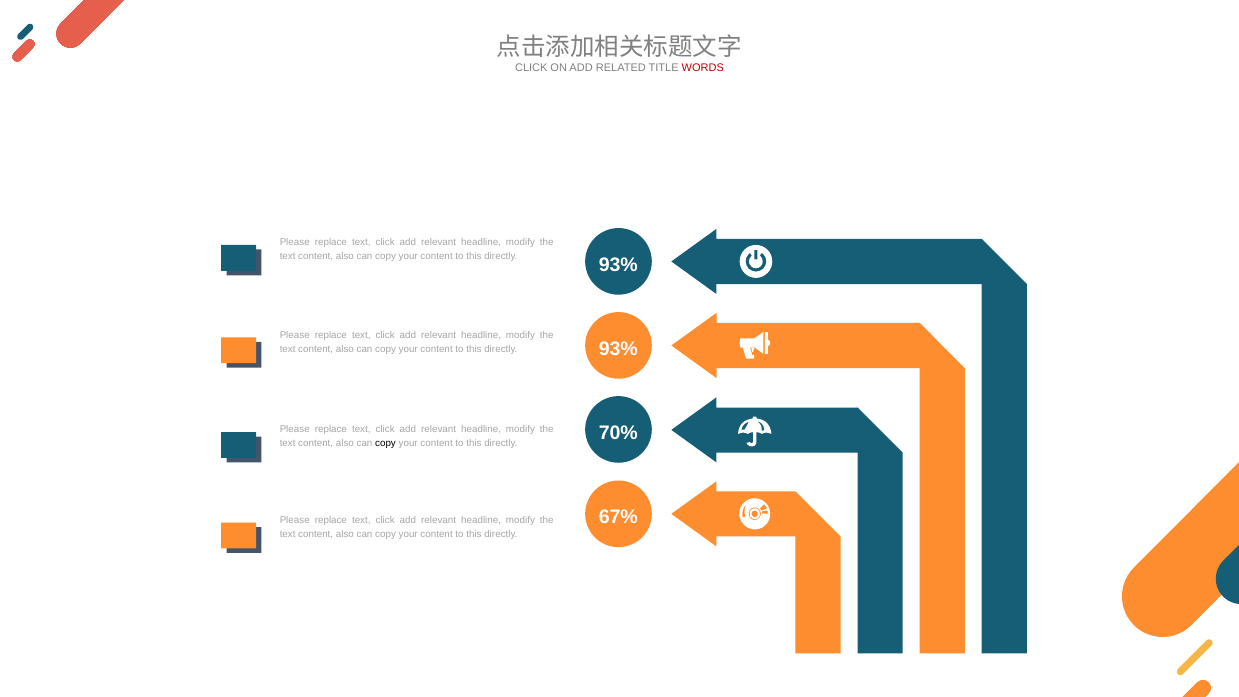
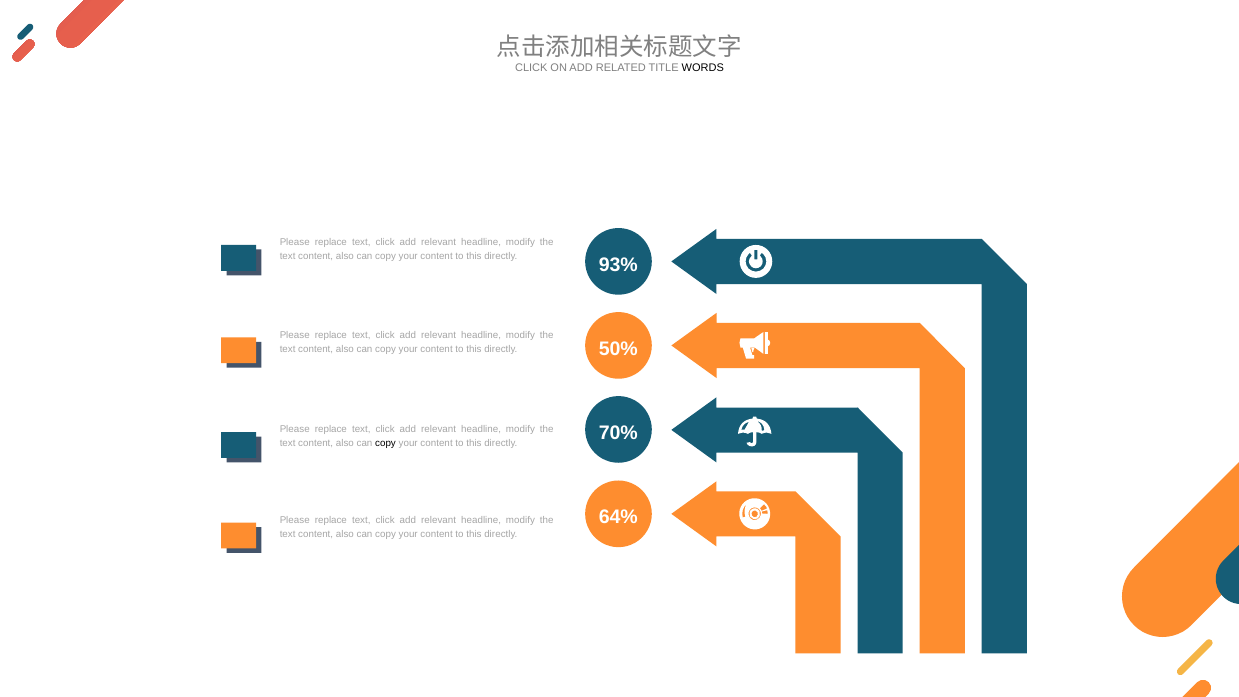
WORDS colour: red -> black (703, 68)
93%: 93% -> 50% (618, 349)
67%: 67% -> 64% (618, 517)
